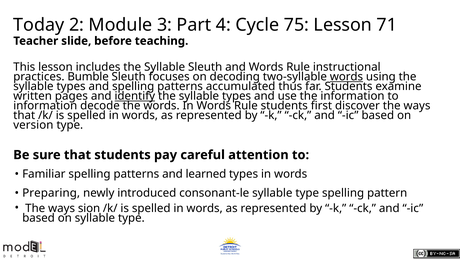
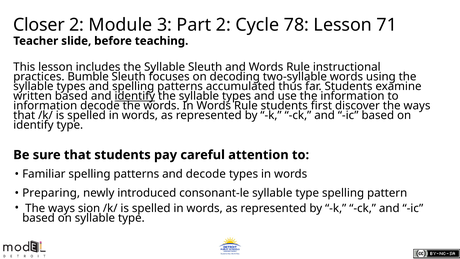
Today: Today -> Closer (39, 25)
Part 4: 4 -> 2 (223, 25)
75: 75 -> 78 (296, 25)
words underline: present -> none (346, 77)
written pages: pages -> based (71, 96)
version: version -> identify (33, 125)
and learned: learned -> decode (206, 174)
